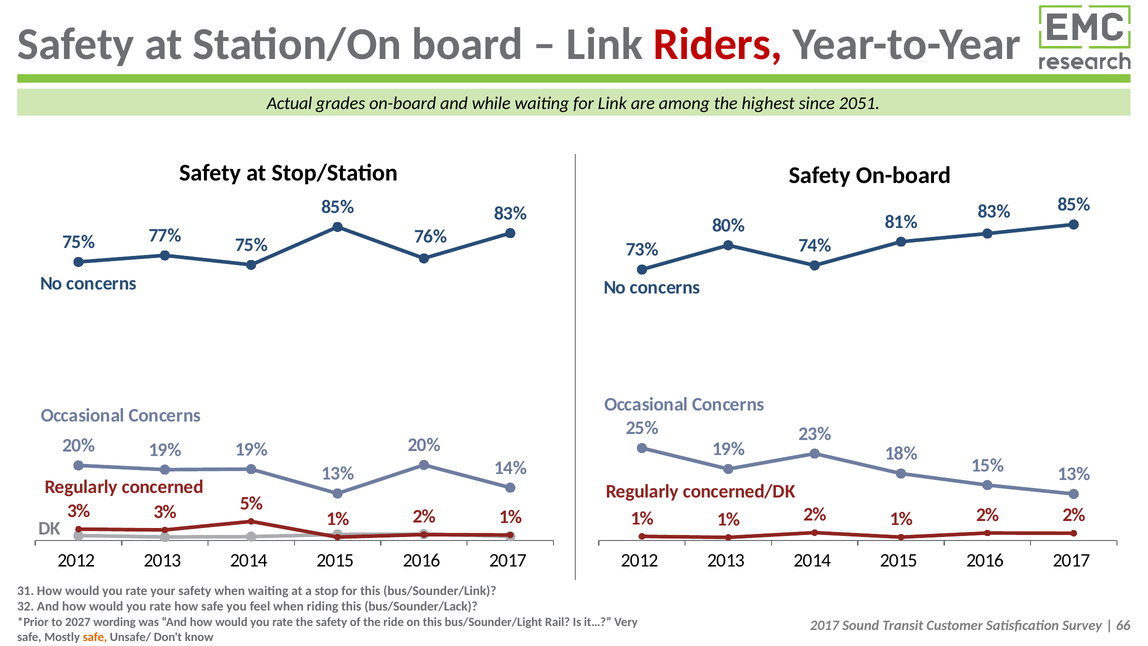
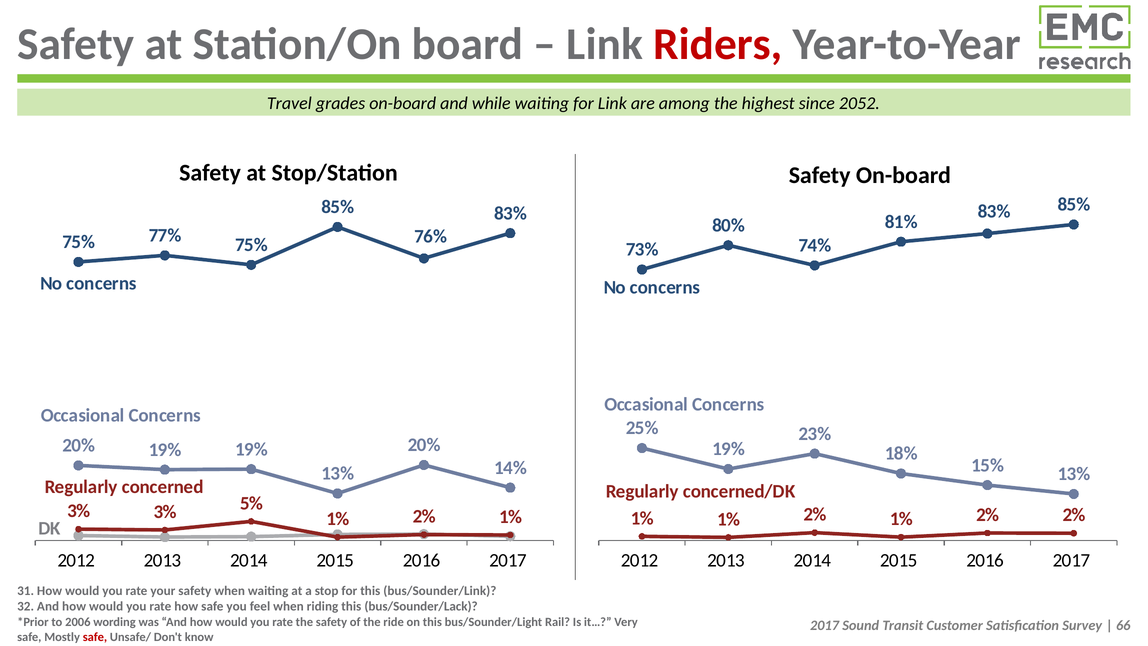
Actual: Actual -> Travel (289, 103)
2051: 2051 -> 2052 (859, 103)
2027: 2027 -> 2006 (78, 622)
safe colour: orange -> red (95, 637)
